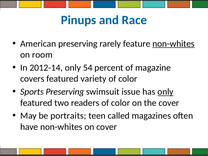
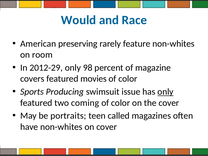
Pinups: Pinups -> Would (79, 20)
non-whites underline: present -> none (173, 44)
2012-14: 2012-14 -> 2012-29 (46, 68)
54: 54 -> 98 (88, 68)
variety: variety -> movies (94, 79)
Sports Preserving: Preserving -> Producing (65, 92)
readers: readers -> coming (85, 103)
